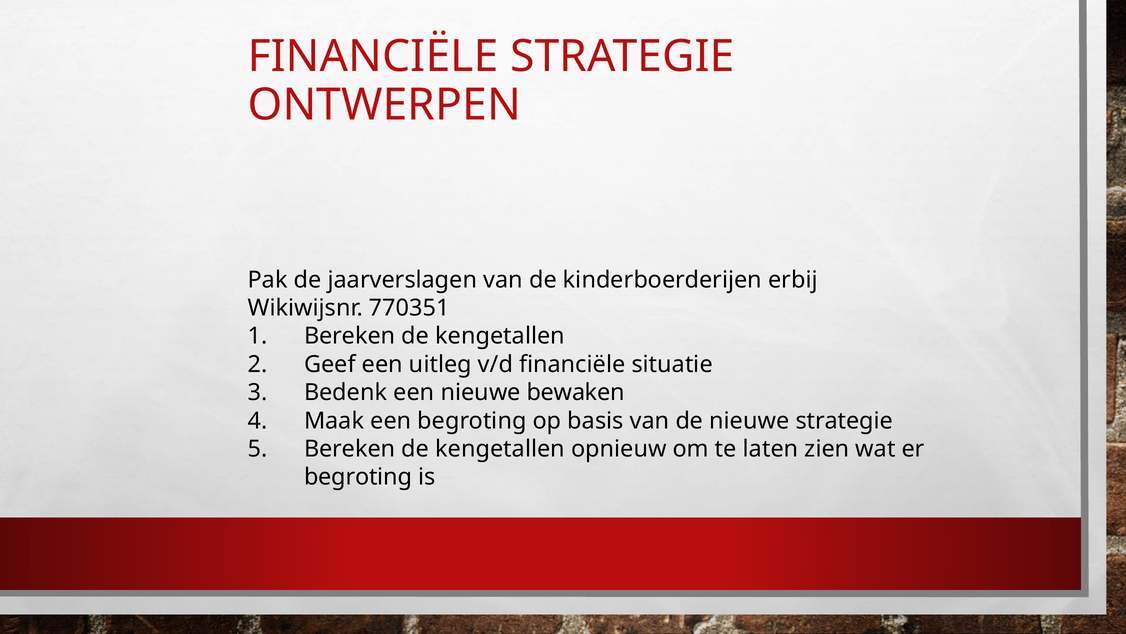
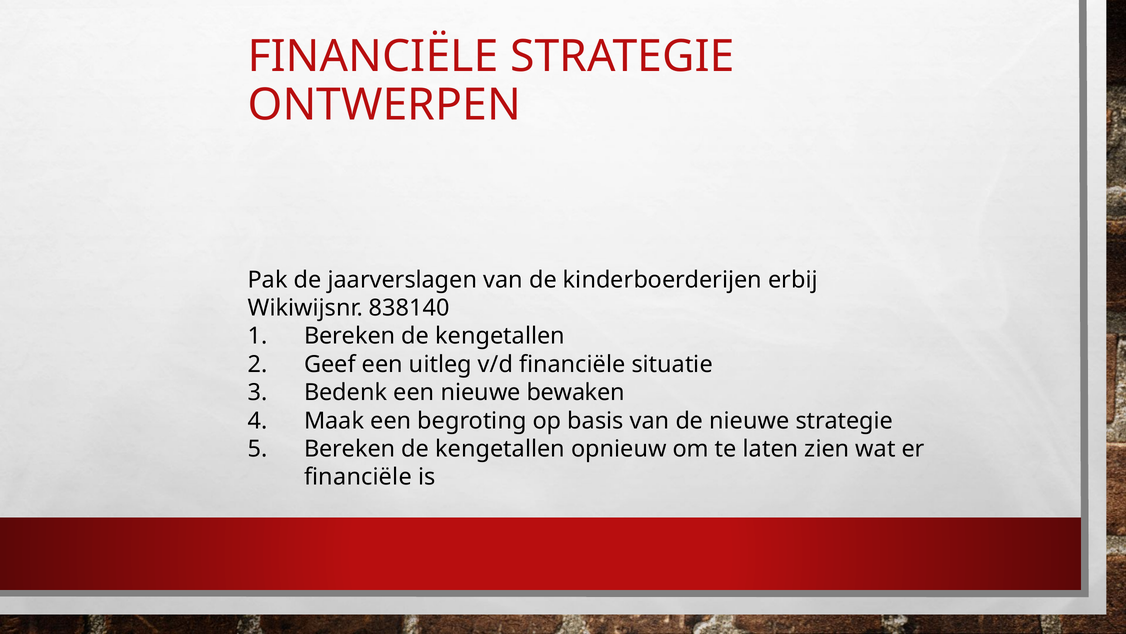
770351: 770351 -> 838140 (409, 308)
begroting: begroting -> financiële (358, 477)
